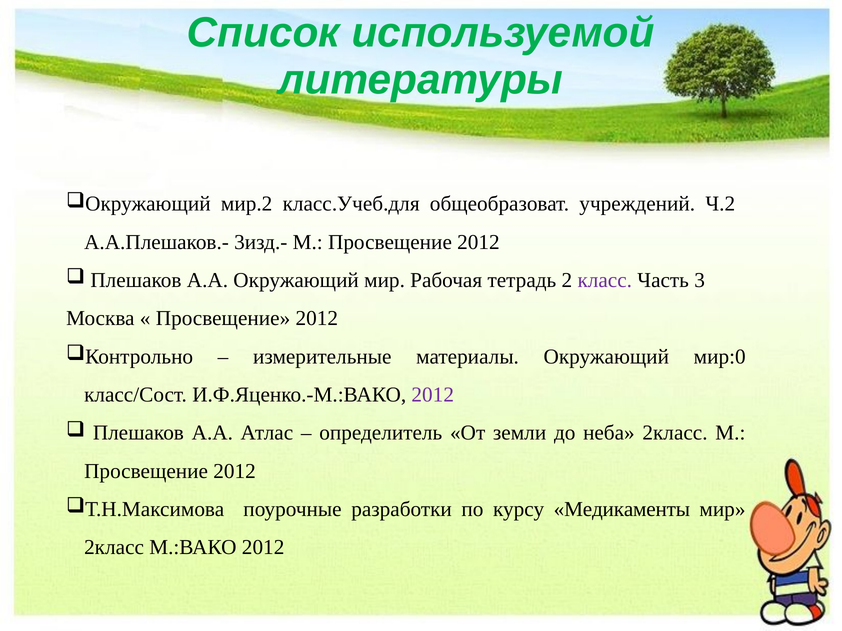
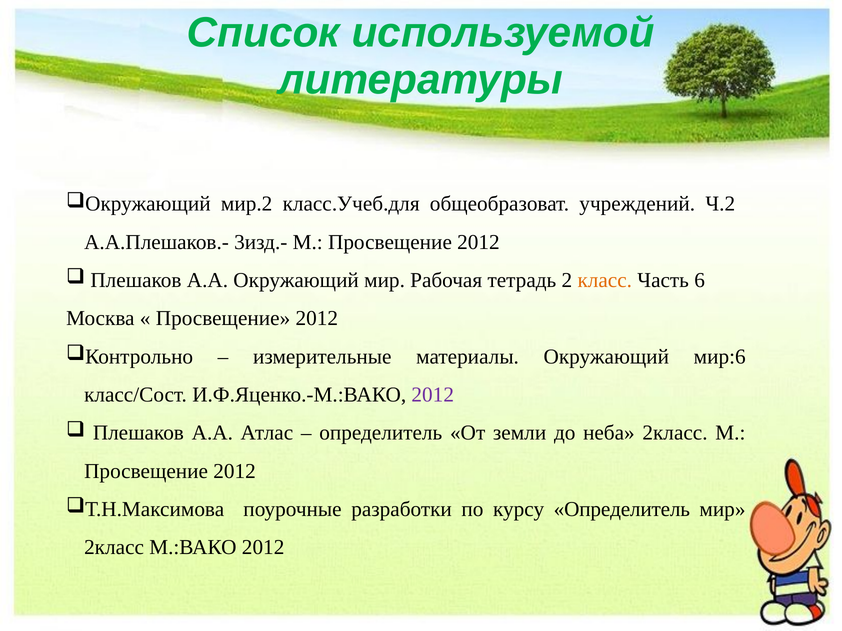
класс colour: purple -> orange (605, 280)
3: 3 -> 6 (700, 280)
мир:0: мир:0 -> мир:6 (720, 357)
курсу Медикаменты: Медикаменты -> Определитель (622, 510)
